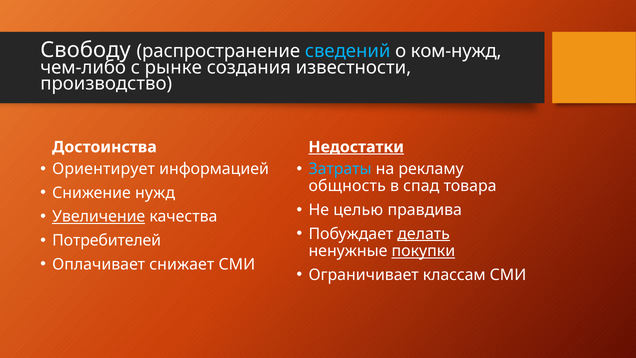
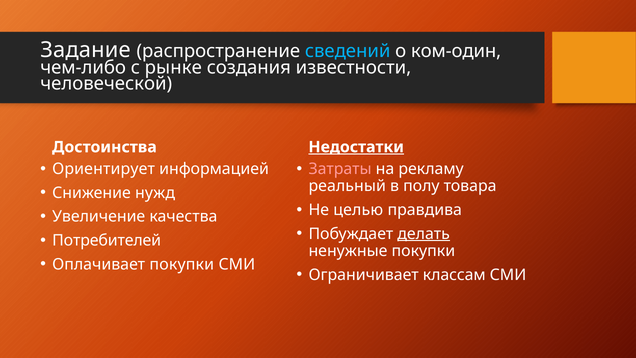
Свободу: Свободу -> Задание (85, 50)
ком-нужд: ком-нужд -> ком-один (456, 51)
производство: производство -> человеческой (106, 84)
Затраты colour: light blue -> pink (340, 169)
общность: общность -> реальный (347, 186)
спад: спад -> полу (421, 186)
Увеличение underline: present -> none (99, 217)
покупки underline: present -> none (423, 251)
Оплачивает снижает: снижает -> покупки (182, 264)
